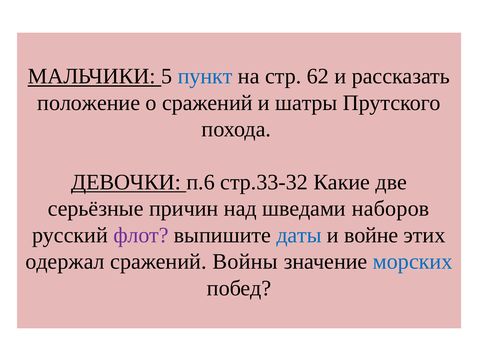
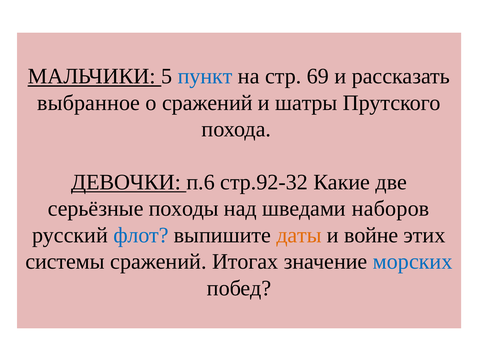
62: 62 -> 69 (318, 76)
положение: положение -> выбранное (89, 103)
стр.33-32: стр.33-32 -> стр.92-32 (264, 182)
причин: причин -> походы (184, 209)
флот colour: purple -> blue (141, 235)
даты colour: blue -> orange (299, 235)
одержал: одержал -> системы (65, 262)
Войны: Войны -> Итогах (245, 262)
